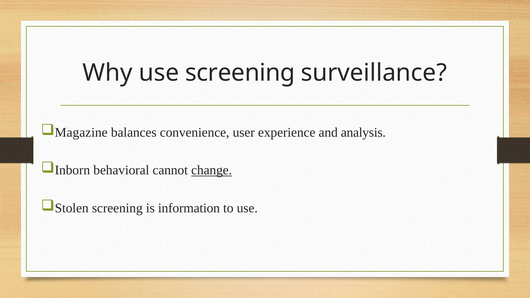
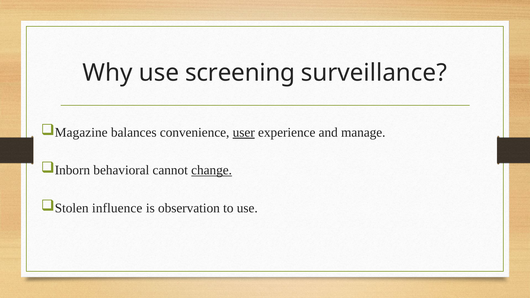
user underline: none -> present (244, 133)
analysis: analysis -> manage (363, 133)
Stolen screening: screening -> influence (117, 208)
information: information -> observation (189, 208)
